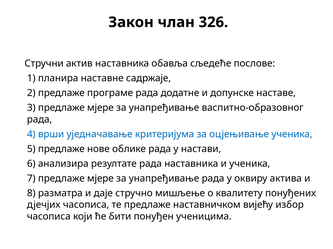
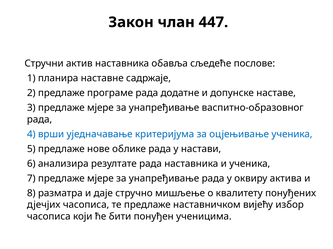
326: 326 -> 447 (213, 22)
